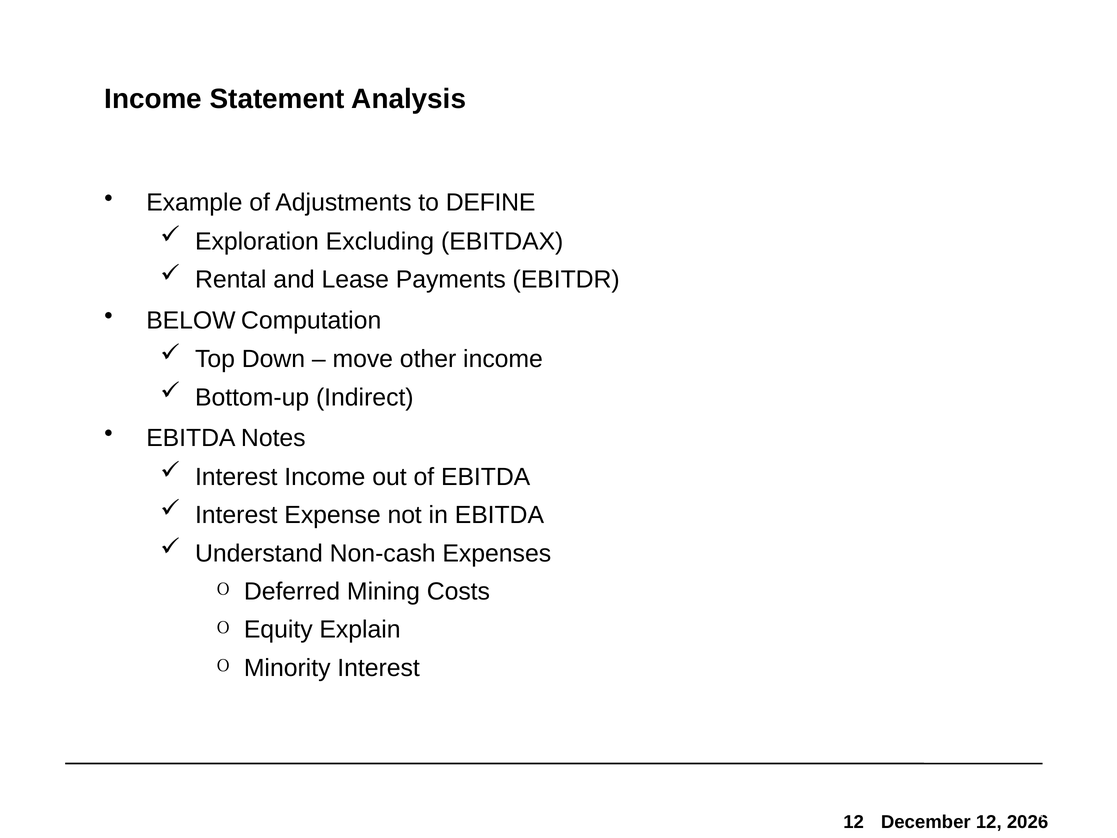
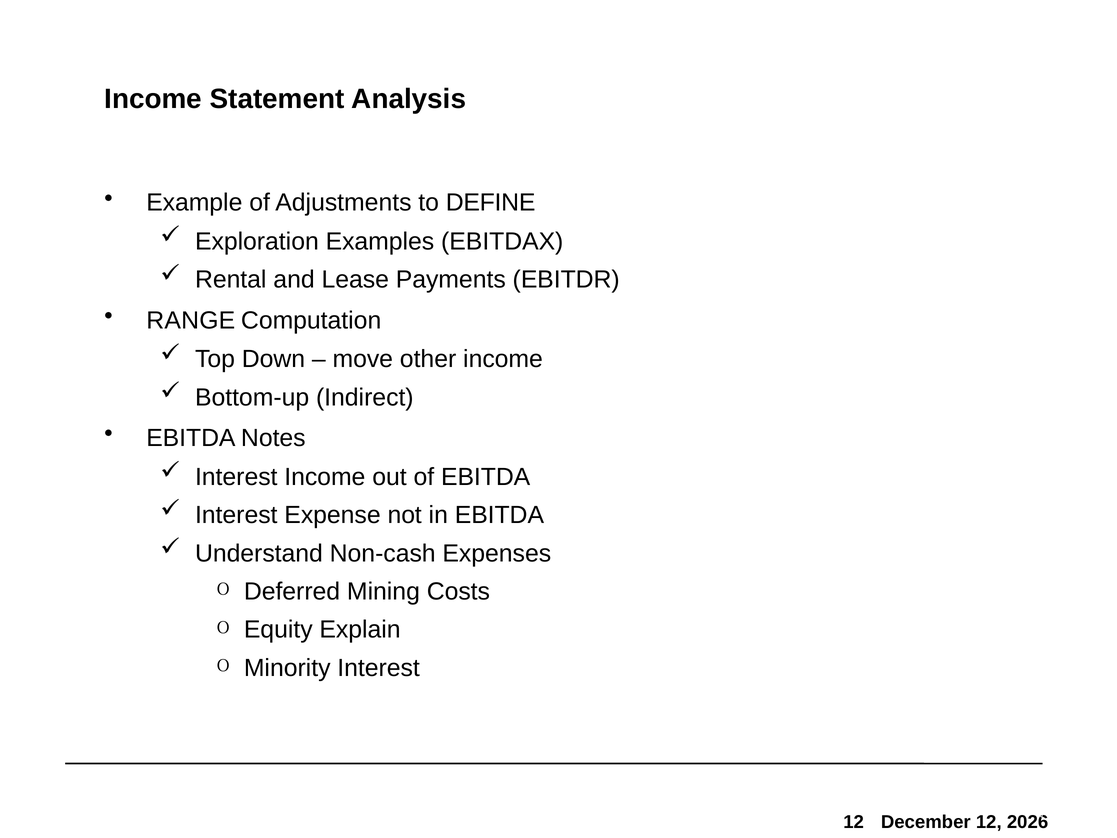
Excluding: Excluding -> Examples (380, 241)
BELOW: BELOW -> RANGE (191, 320)
